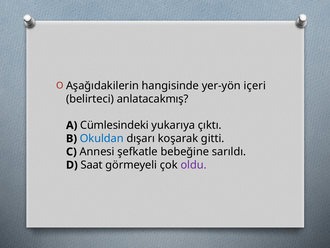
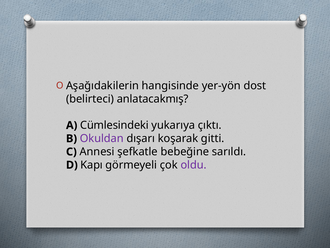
içeri: içeri -> dost (255, 86)
Okuldan colour: blue -> purple (102, 138)
Saat: Saat -> Kapı (92, 165)
